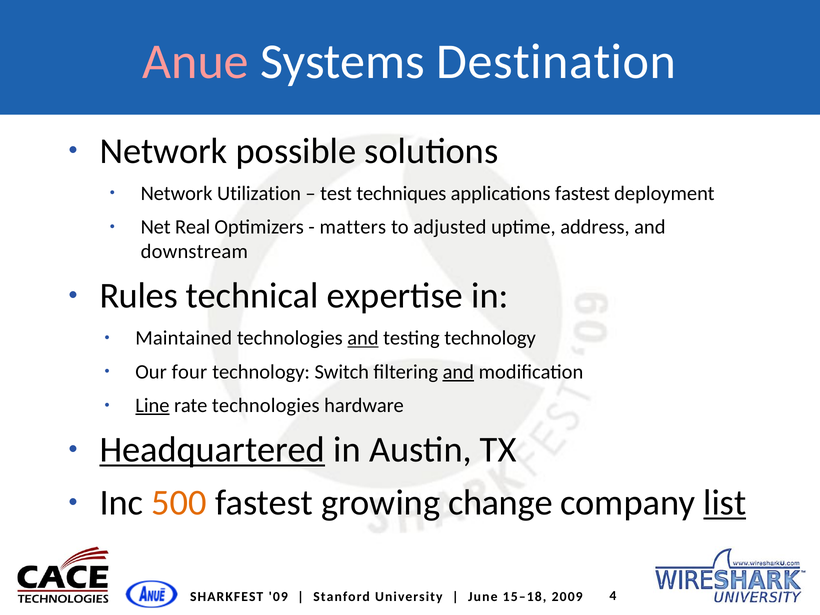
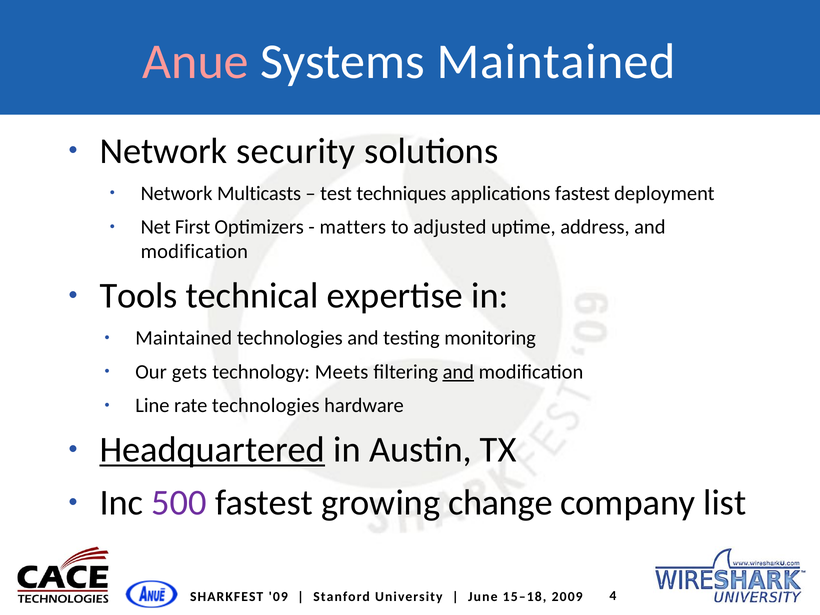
Systems Destination: Destination -> Maintained (556, 62)
possible: possible -> security (296, 151)
Utilization: Utilization -> Multicasts (259, 193)
Real: Real -> First (193, 227)
downstream: downstream -> modification (194, 252)
Rules: Rules -> Tools (139, 296)
and underline: present -> none (363, 338)
testing technology: technology -> monitoring (490, 338)
four: four -> gets (189, 372)
Switch: Switch -> Meets (342, 372)
Line underline: present -> none (152, 406)
500 colour: orange -> purple (179, 503)
list underline: present -> none (725, 503)
